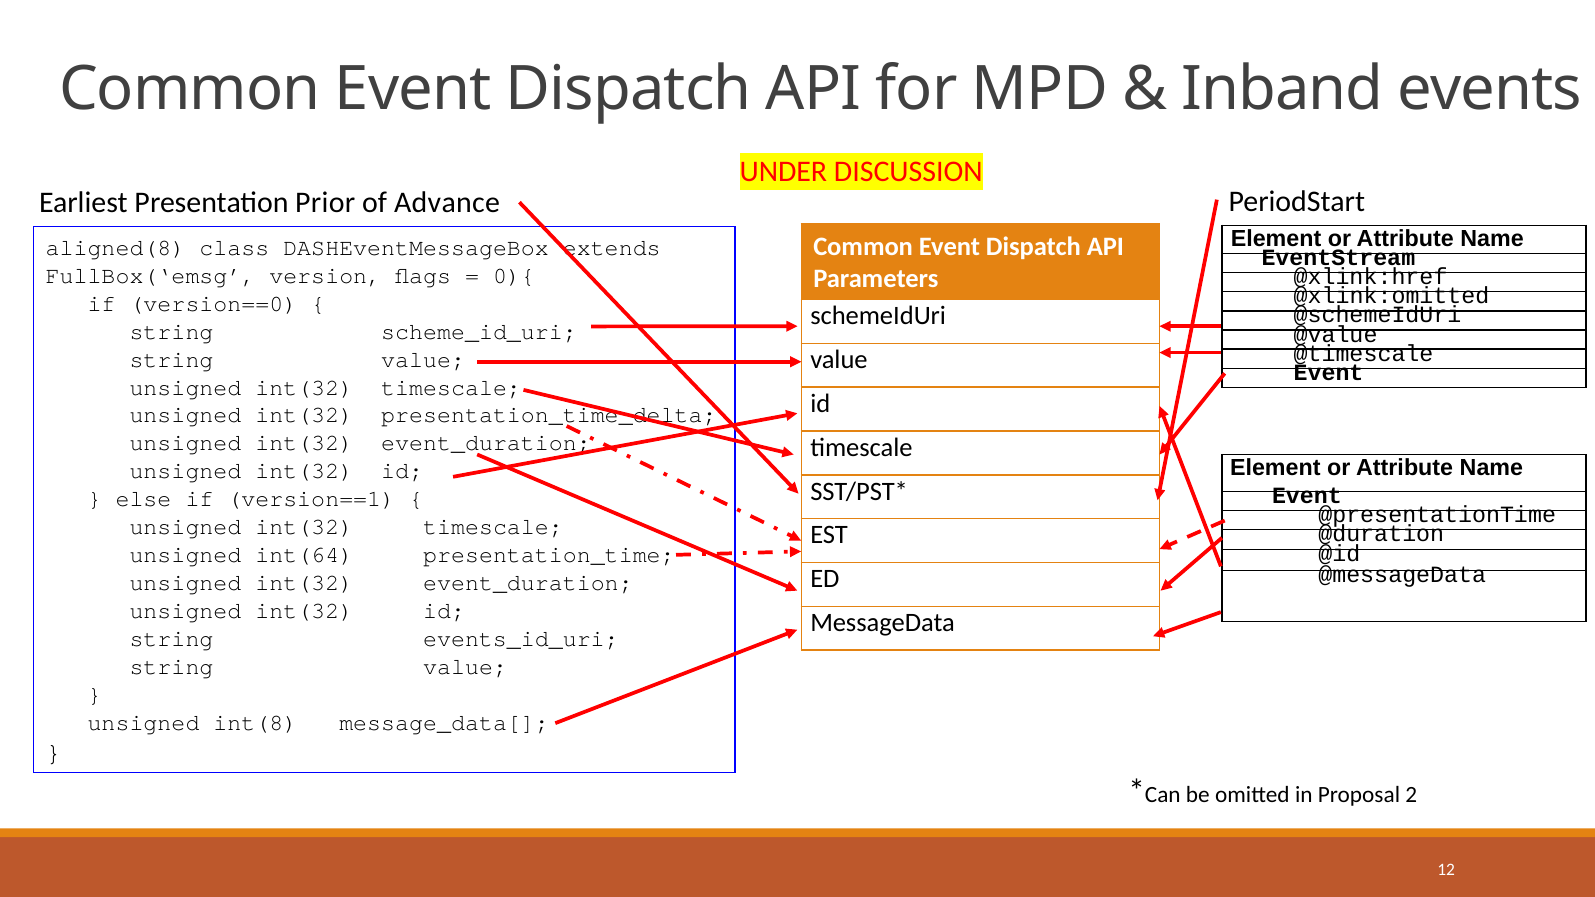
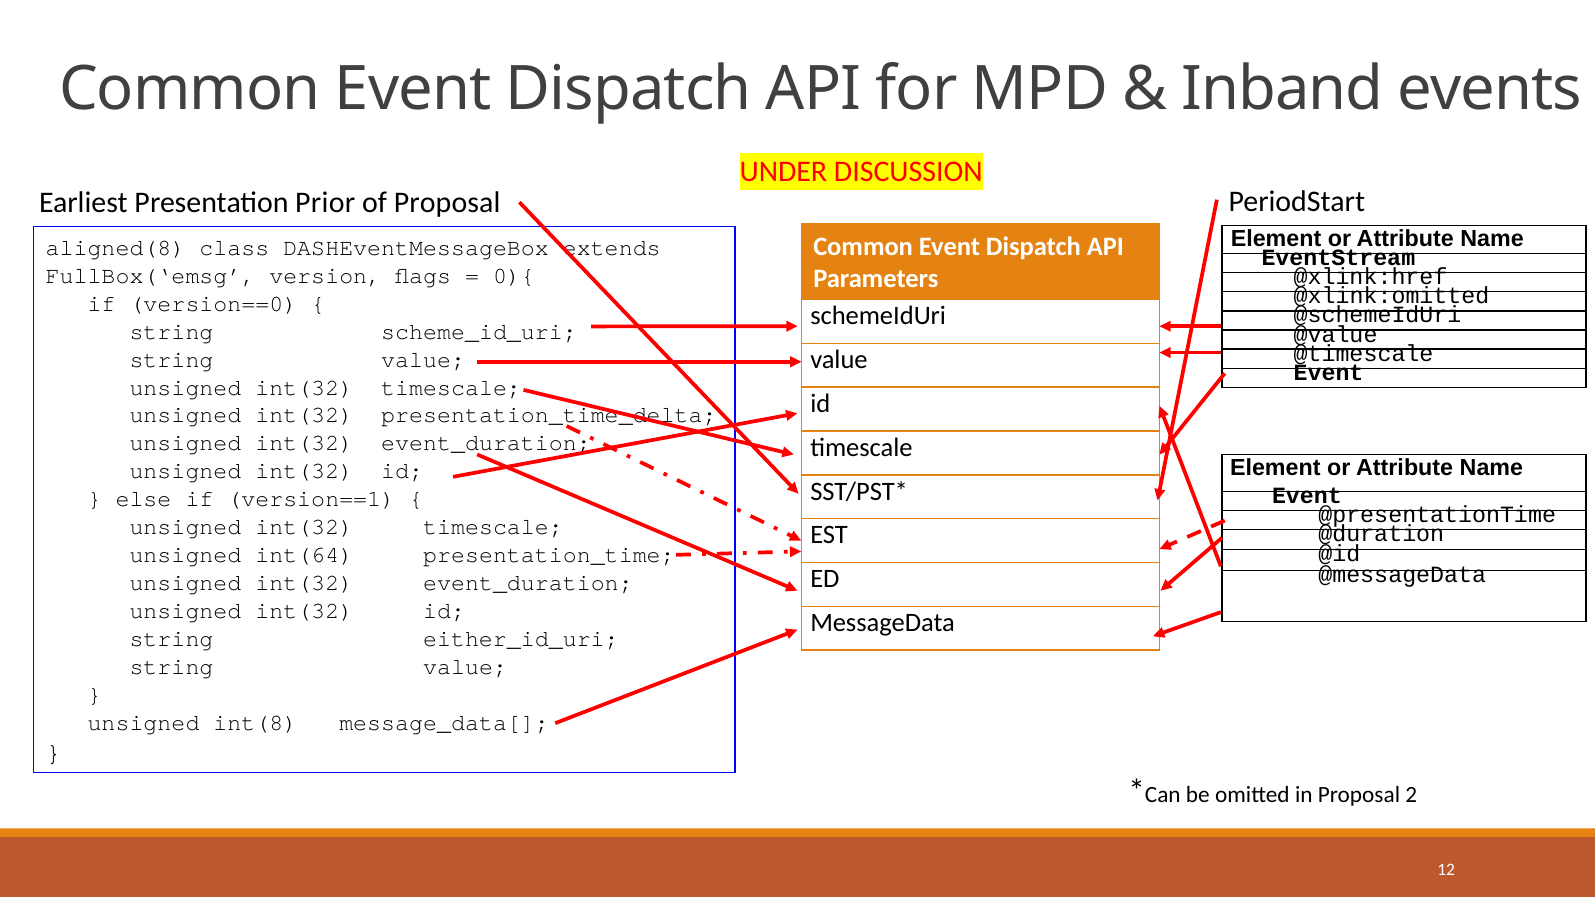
of Advance: Advance -> Proposal (447, 203)
events_id_uri: events_id_uri -> either_id_uri (521, 639)
